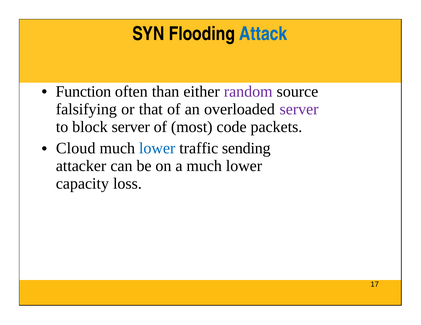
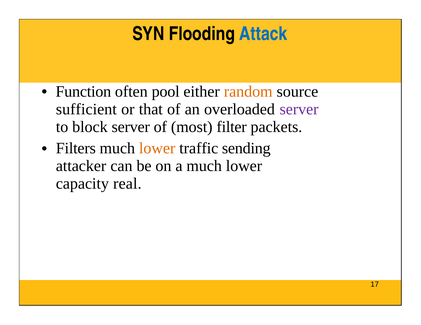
than: than -> pool (166, 92)
random colour: purple -> orange (248, 92)
falsifying: falsifying -> sufficient (86, 109)
code: code -> filter (232, 127)
Cloud: Cloud -> Filters (76, 148)
lower colour: blue -> orange (157, 148)
loss: loss -> real (127, 184)
